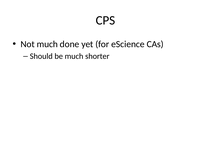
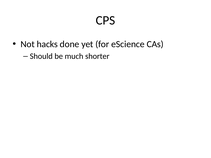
Not much: much -> hacks (47, 44)
